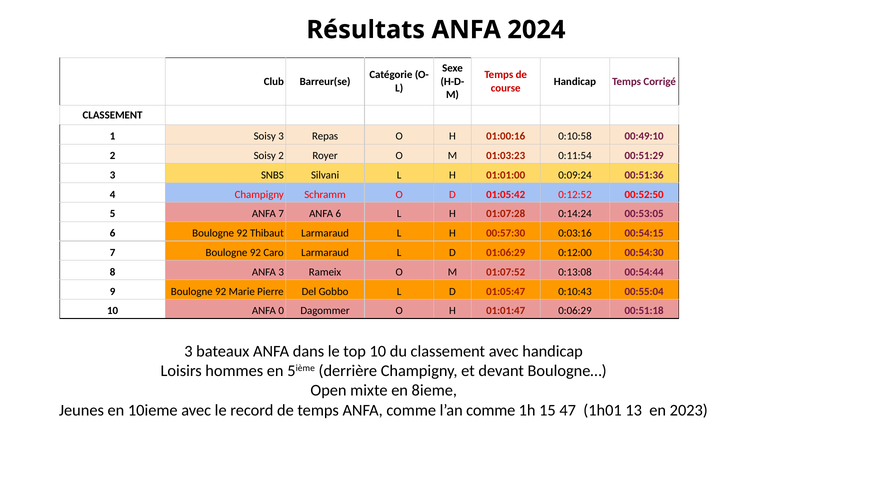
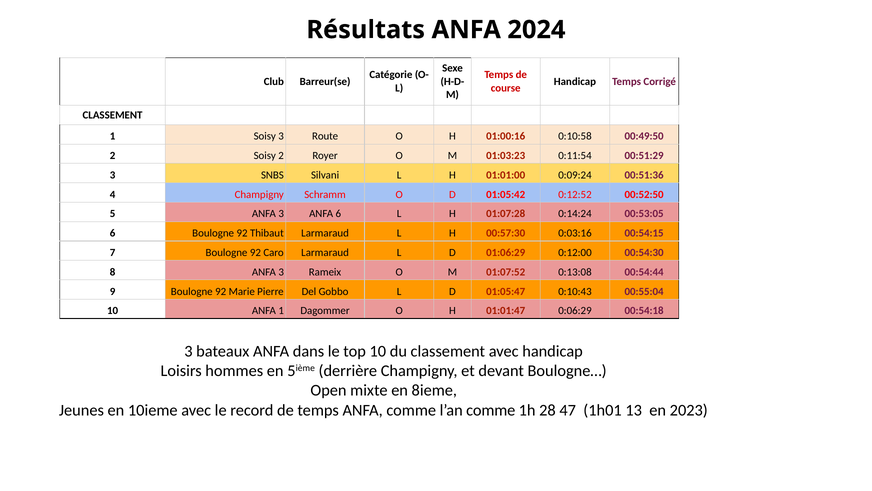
Repas: Repas -> Route (325, 136)
00:49:10: 00:49:10 -> 00:49:50 (644, 136)
5 ANFA 7: 7 -> 3 (281, 214)
ANFA 0: 0 -> 1 (281, 310)
00:51:18: 00:51:18 -> 00:54:18 (644, 310)
15: 15 -> 28 (547, 410)
